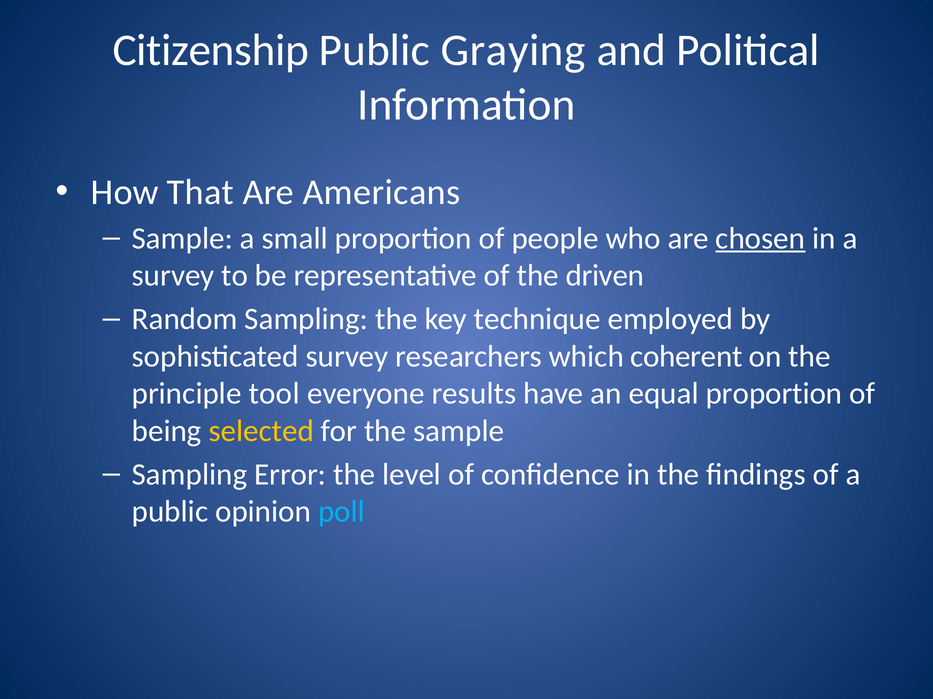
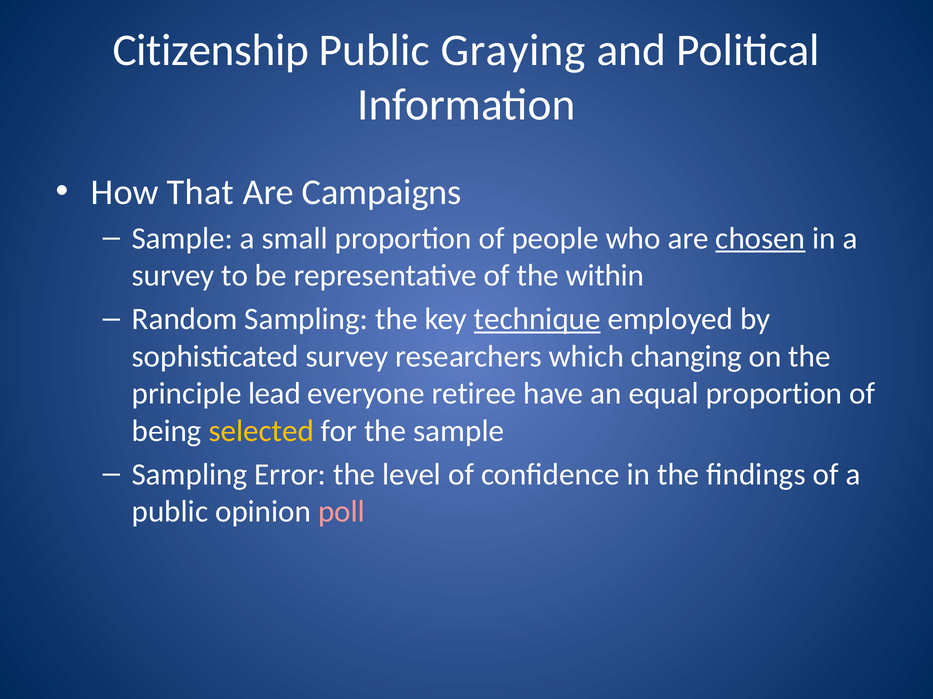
Americans: Americans -> Campaigns (382, 192)
driven: driven -> within (605, 276)
technique underline: none -> present (537, 319)
coherent: coherent -> changing (686, 357)
tool: tool -> lead (274, 394)
results: results -> retiree (474, 394)
poll colour: light blue -> pink (342, 512)
